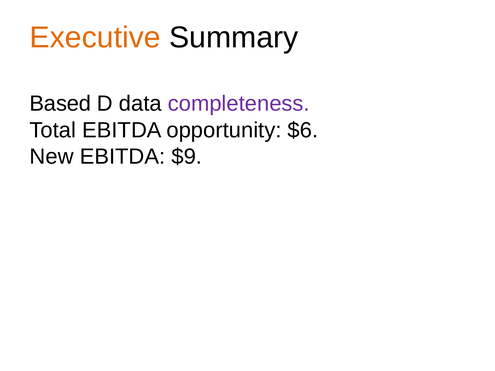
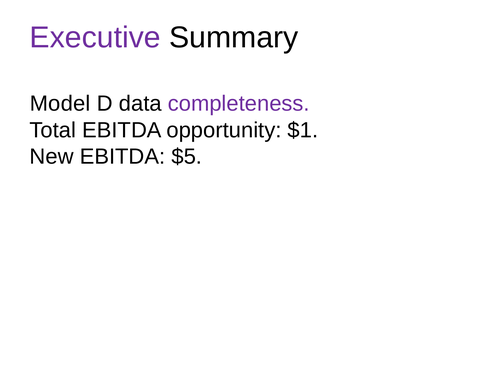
Executive colour: orange -> purple (95, 38)
Based: Based -> Model (60, 104)
$6: $6 -> $1 (303, 130)
$9: $9 -> $5 (187, 157)
